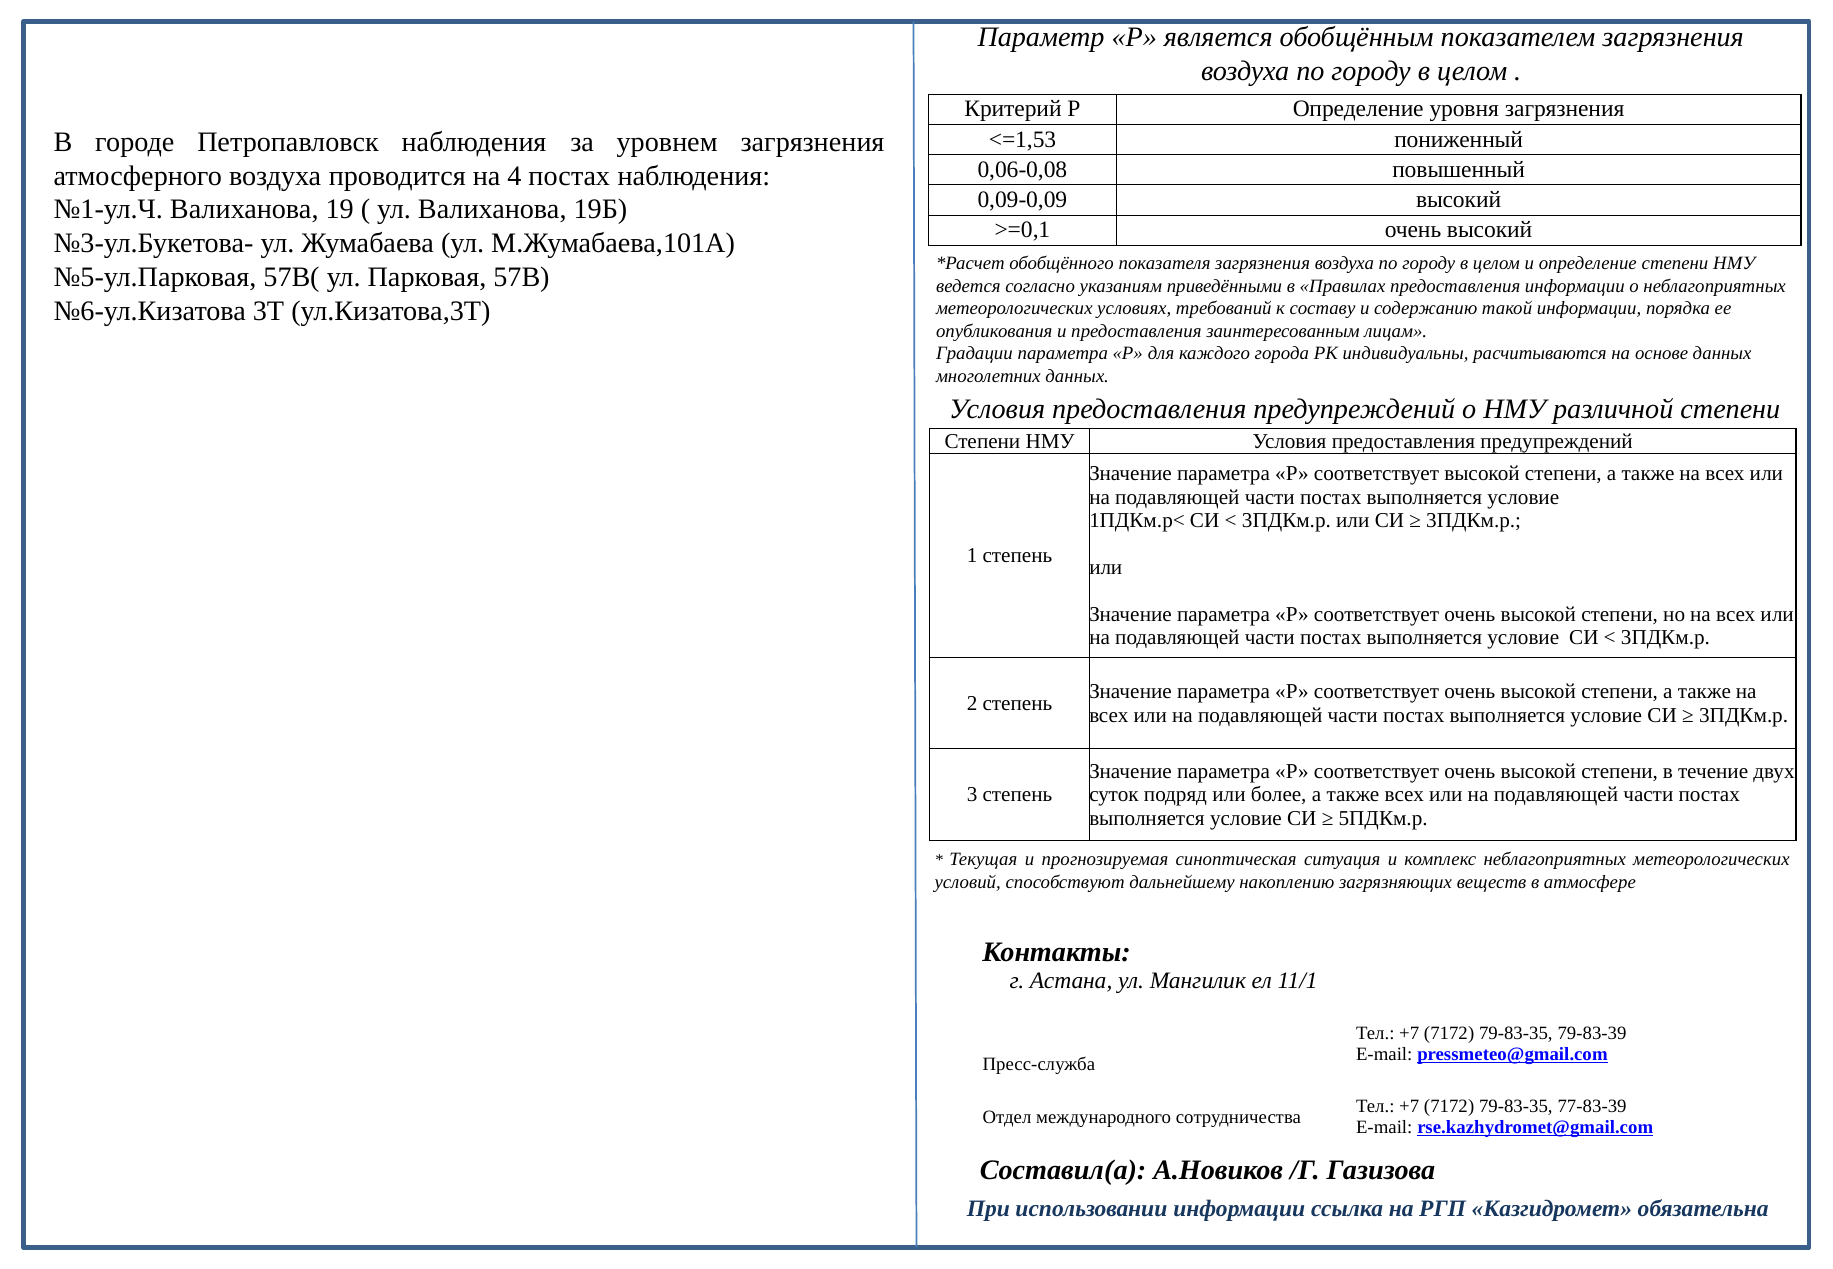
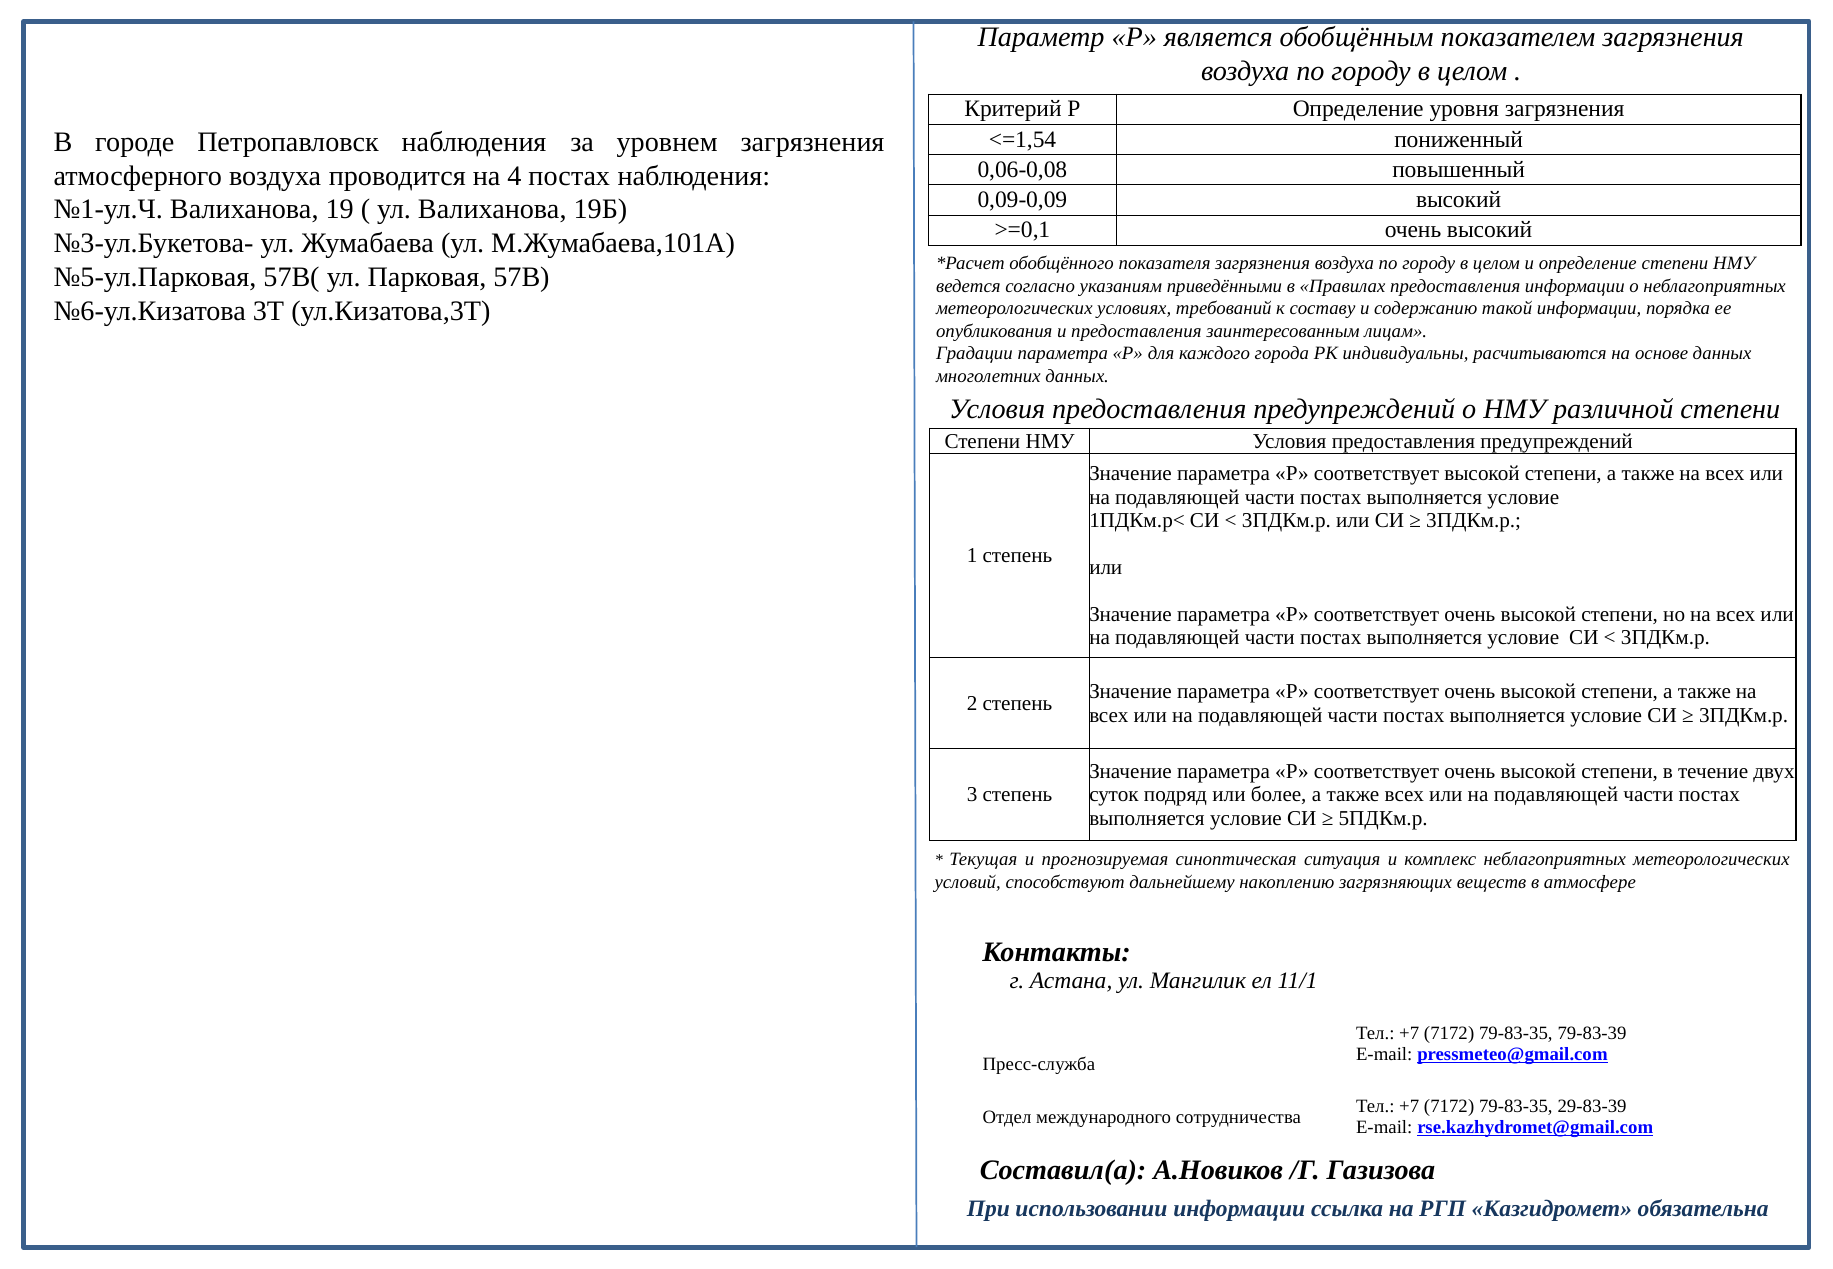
<=1,53: <=1,53 -> <=1,54 (1023, 139)
77-83-39: 77-83-39 -> 29-83-39 (1592, 1106)
